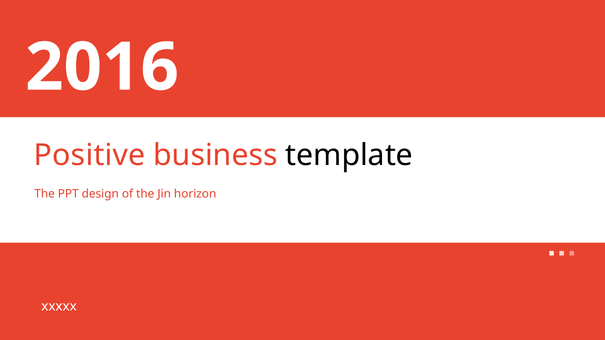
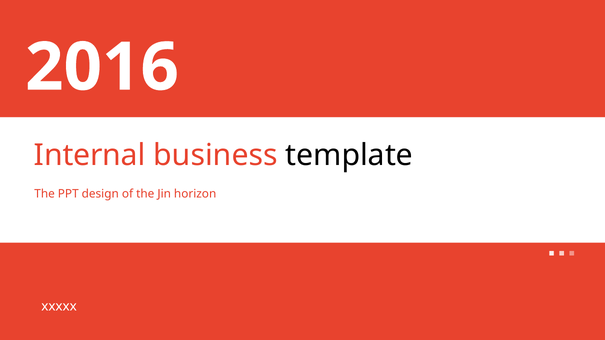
Positive: Positive -> Internal (90, 155)
